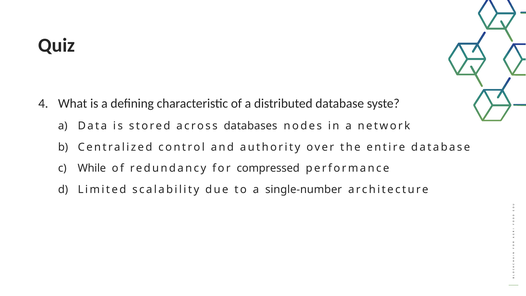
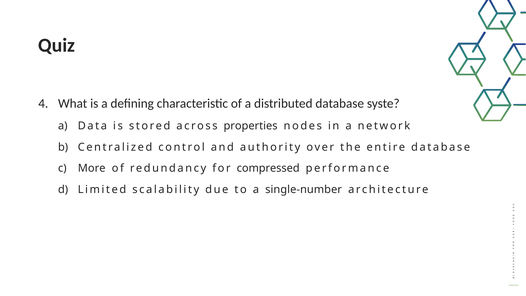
databases: databases -> properties (251, 126)
While: While -> More (92, 168)
